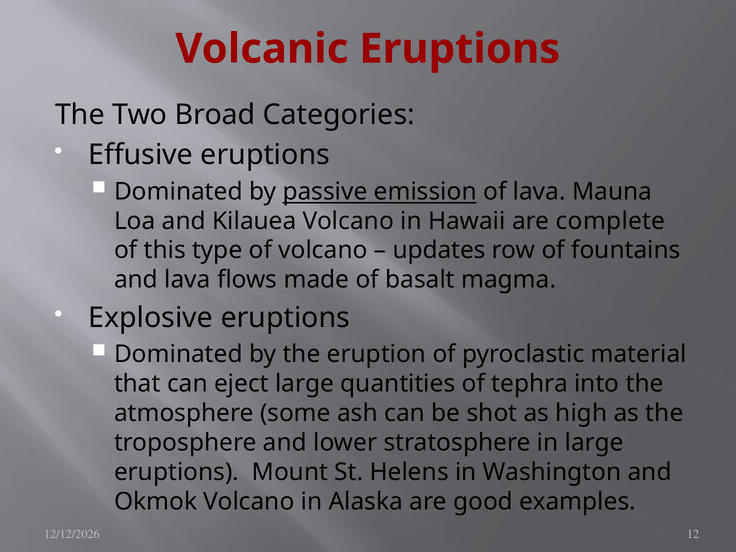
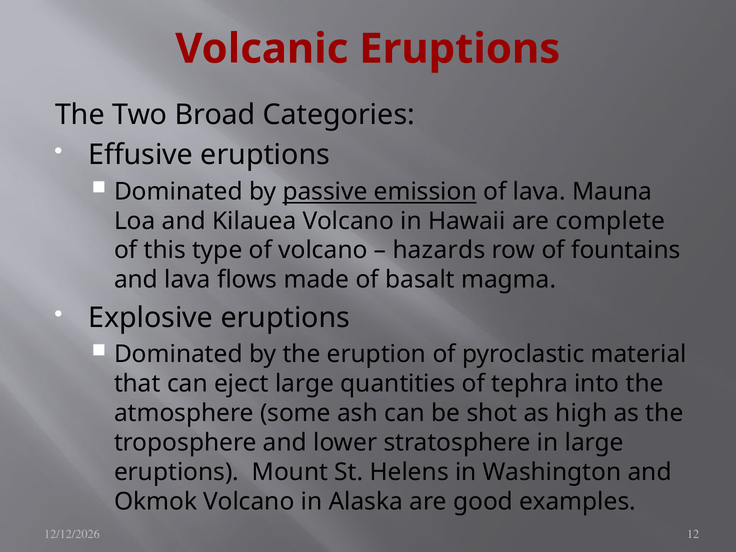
updates: updates -> hazards (439, 250)
